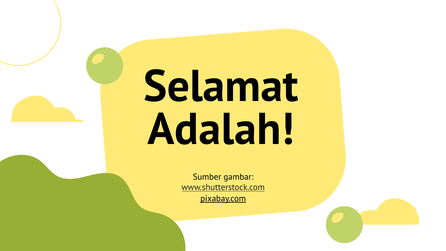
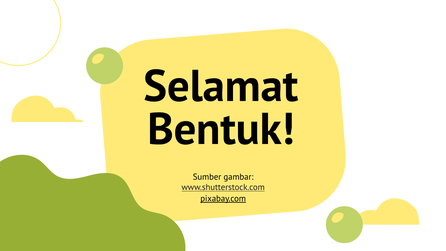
Adalah: Adalah -> Bentuk (221, 129)
